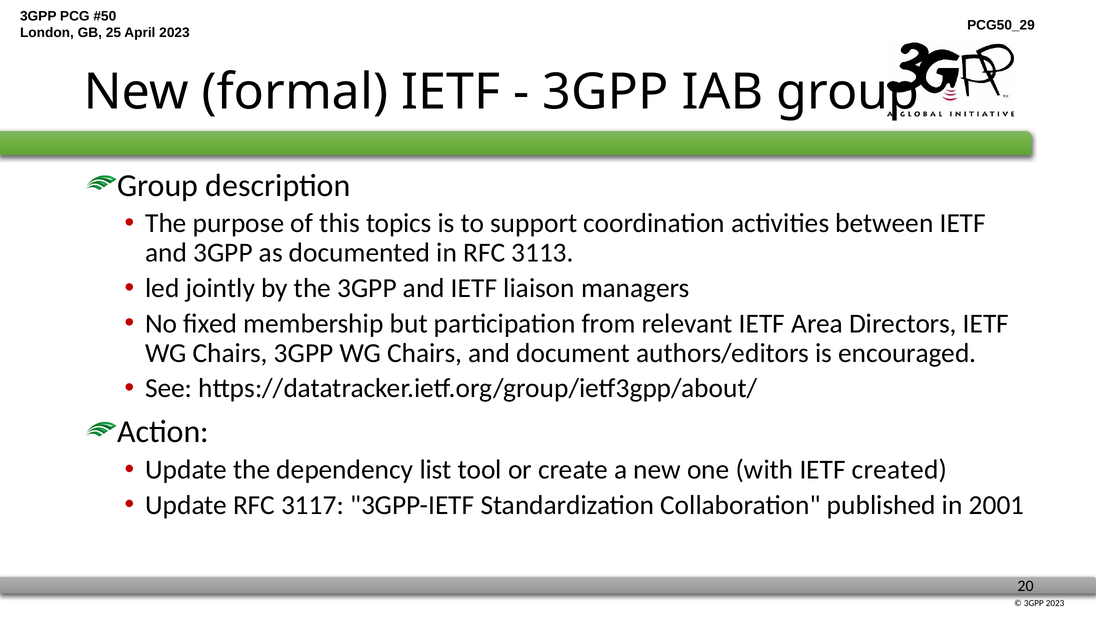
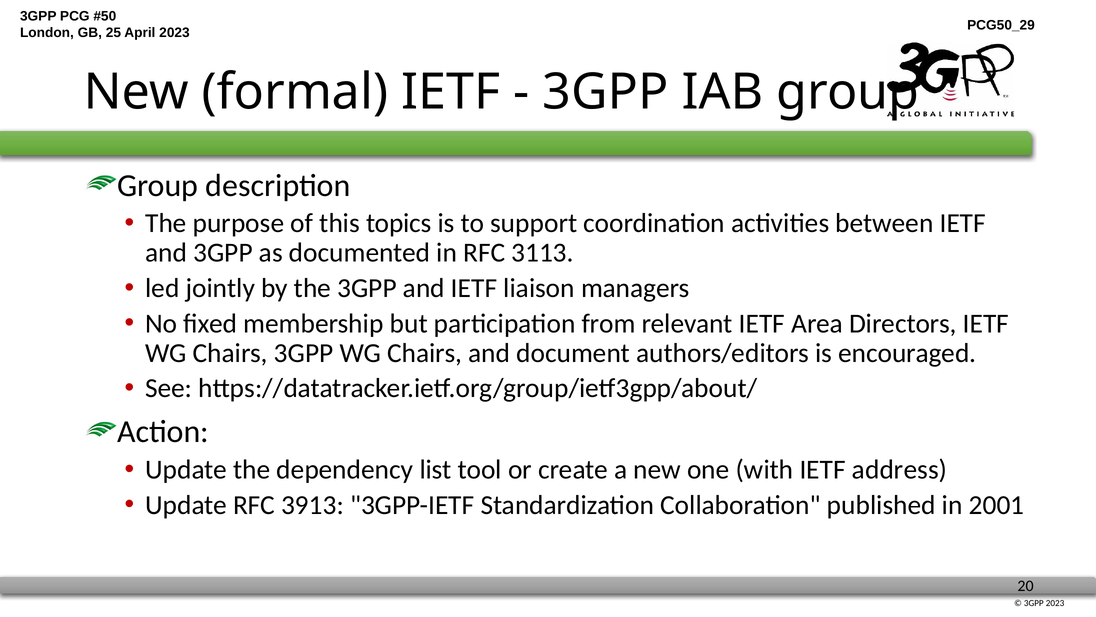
created: created -> address (900, 469)
3117: 3117 -> 3913 (312, 505)
